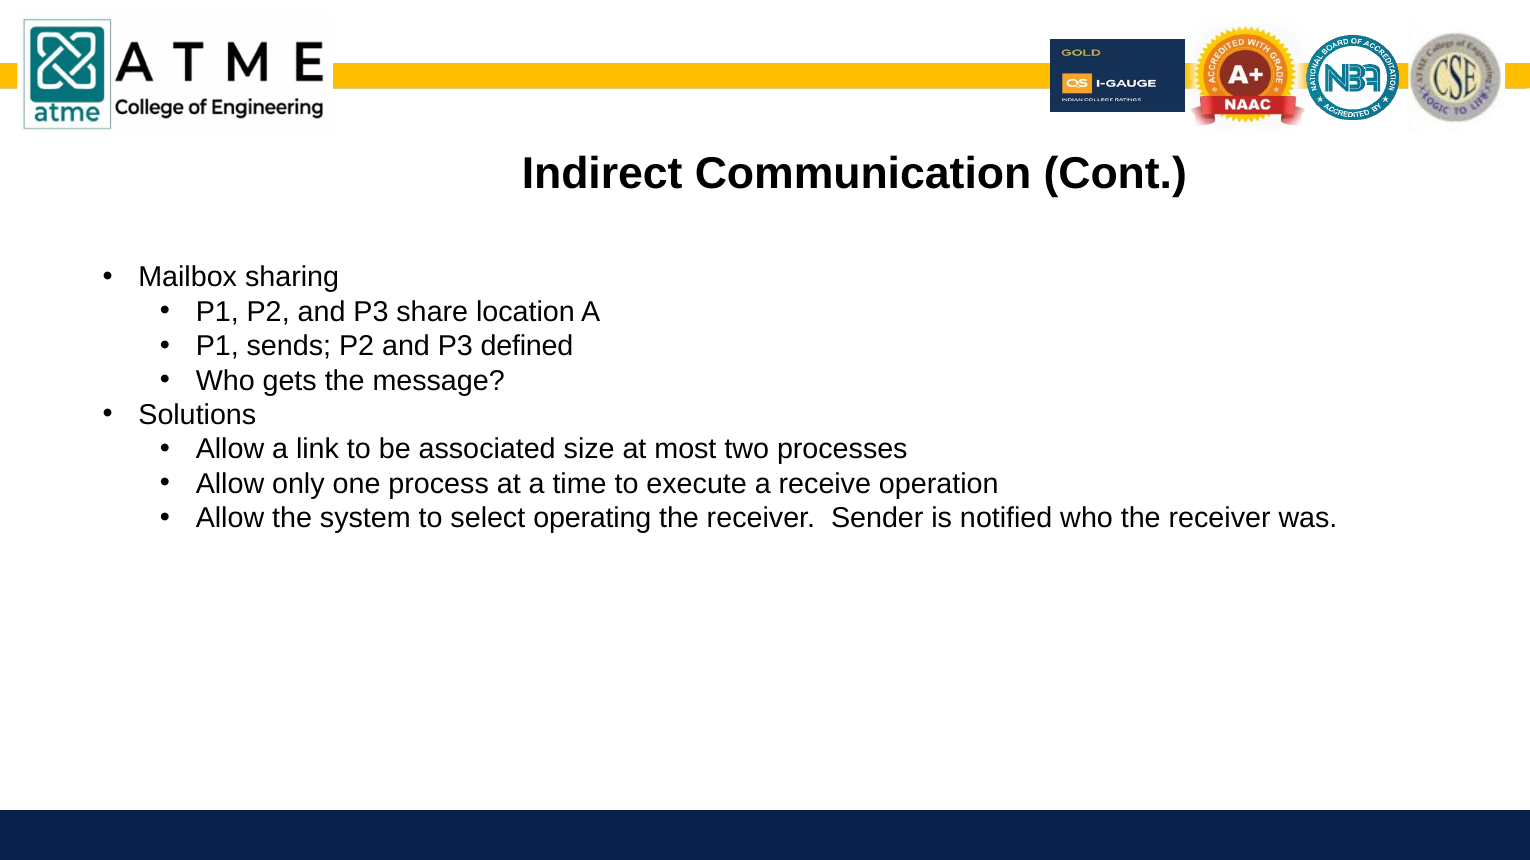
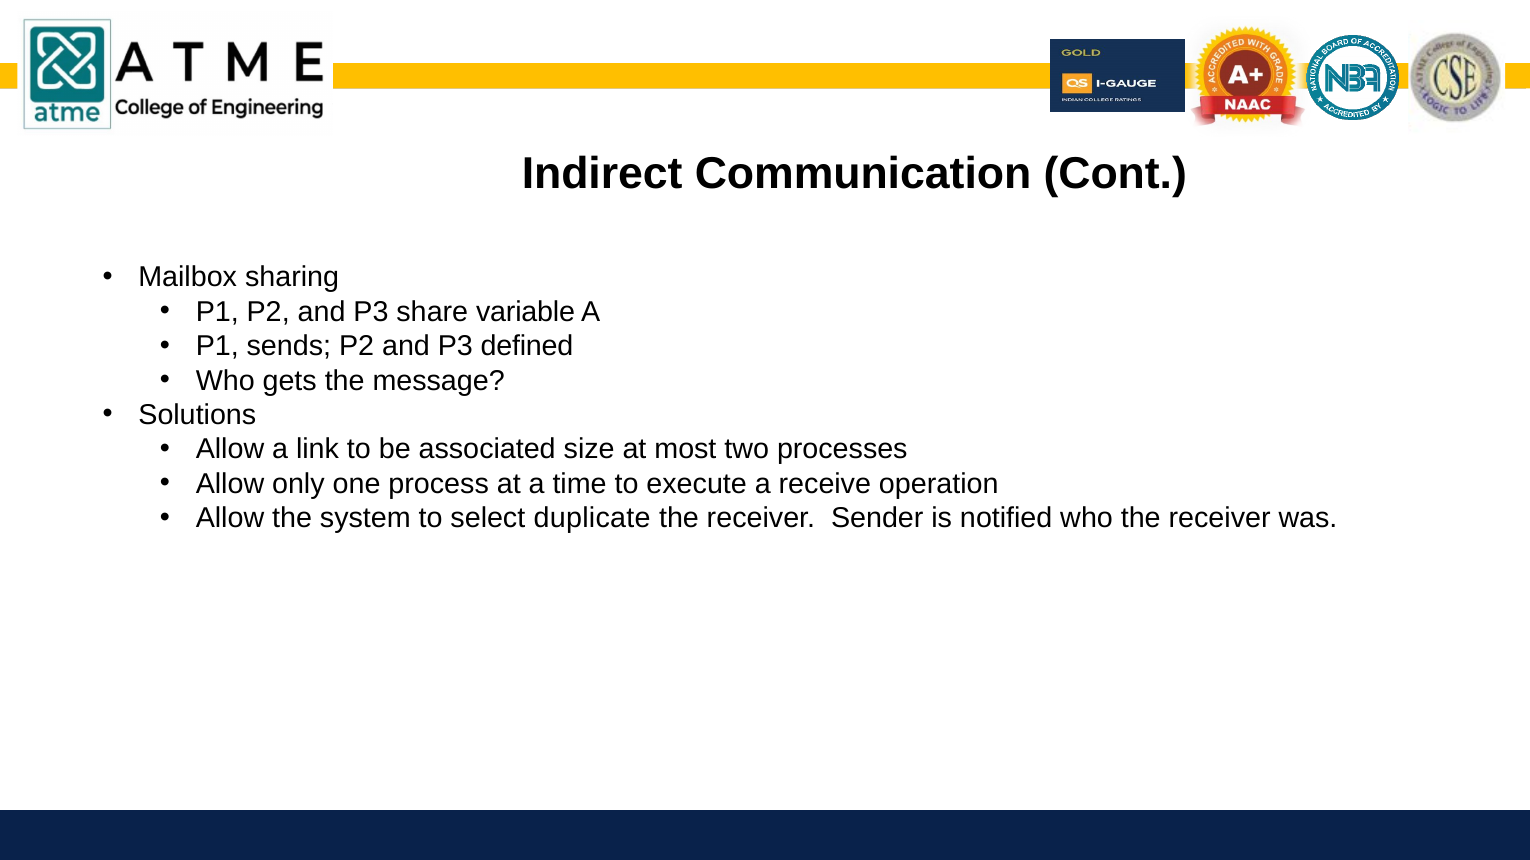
location: location -> variable (526, 312)
operating: operating -> duplicate (592, 519)
